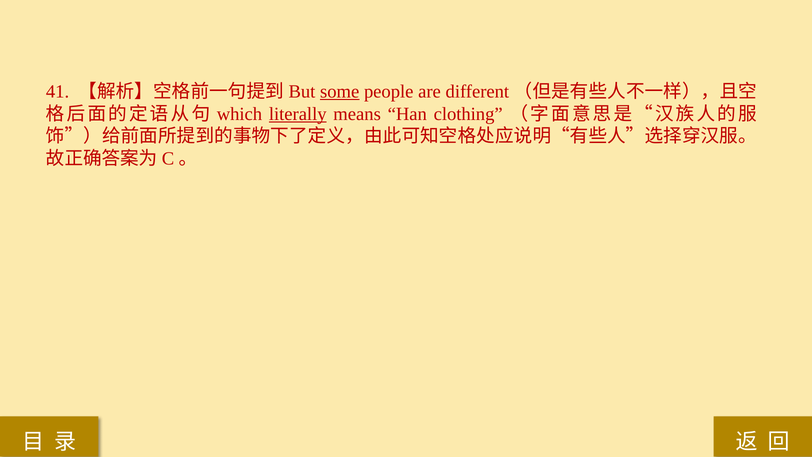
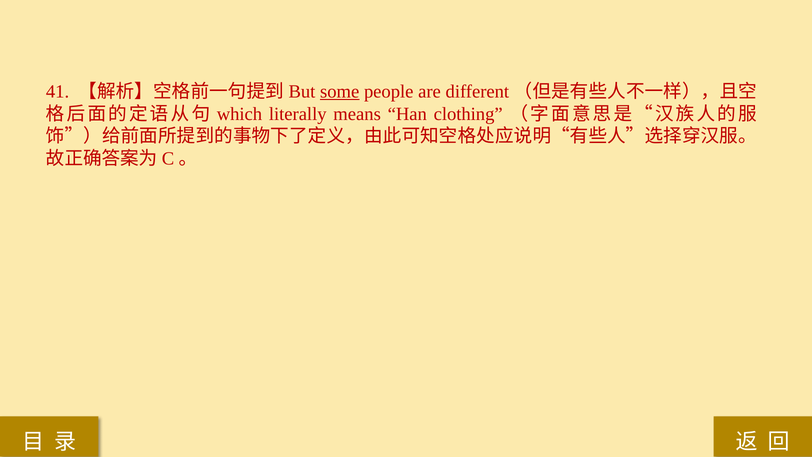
literally underline: present -> none (298, 114)
